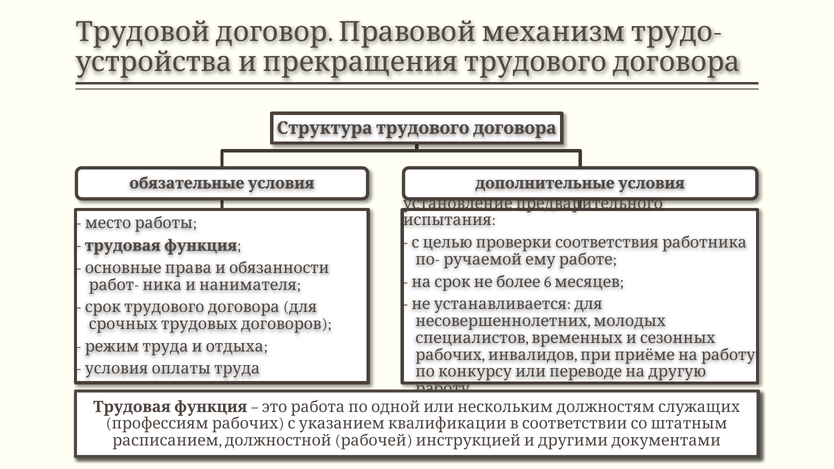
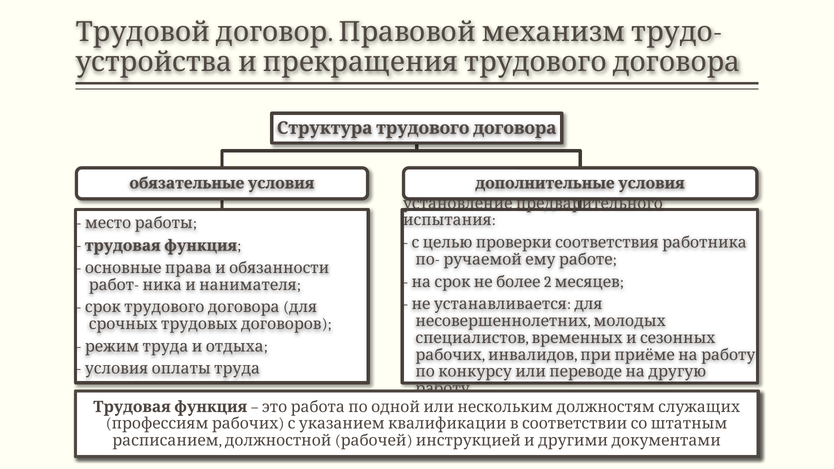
6: 6 -> 2 (548, 282)
